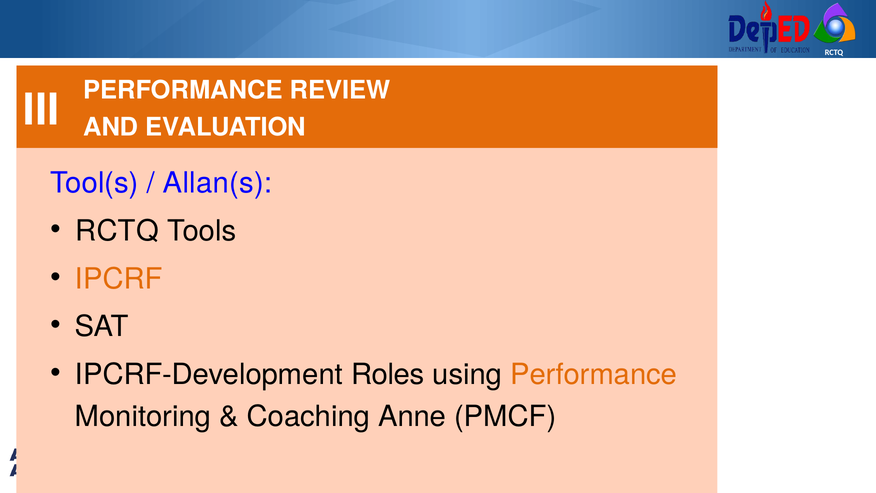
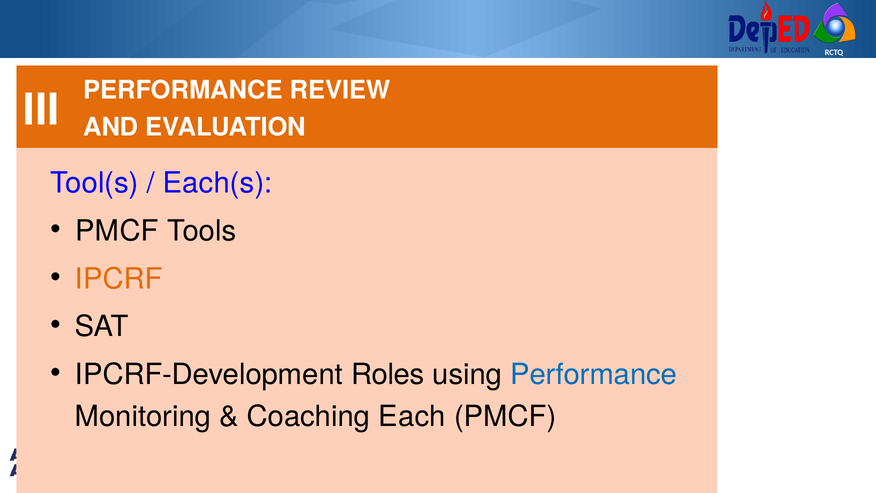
Allan(s: Allan(s -> Each(s (218, 183)
RCTQ: RCTQ -> PMCF (117, 231)
Performance colour: orange -> blue (594, 374)
Anne: Anne -> Each (412, 416)
